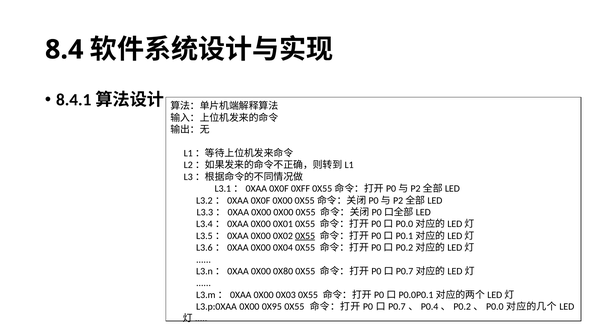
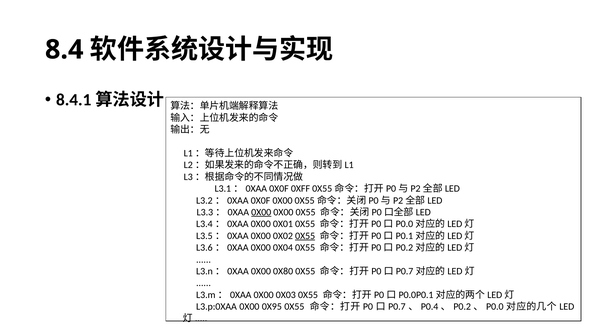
0X00 underline: none -> present (261, 212)
